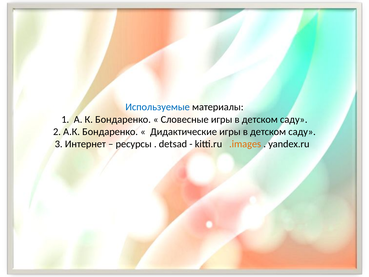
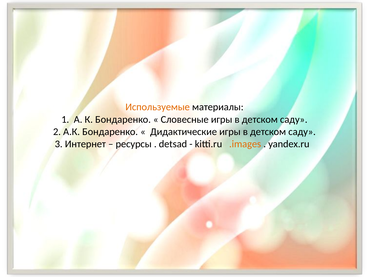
Используемые colour: blue -> orange (158, 107)
